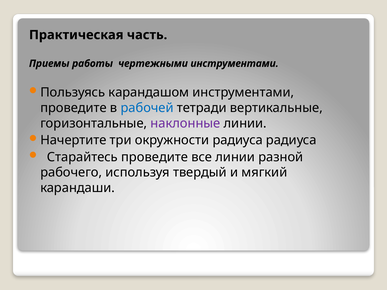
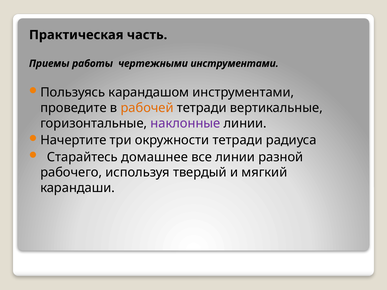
рабочей colour: blue -> orange (147, 108)
окружности радиуса: радиуса -> тетради (238, 140)
Старайтесь проведите: проведите -> домашнее (155, 157)
